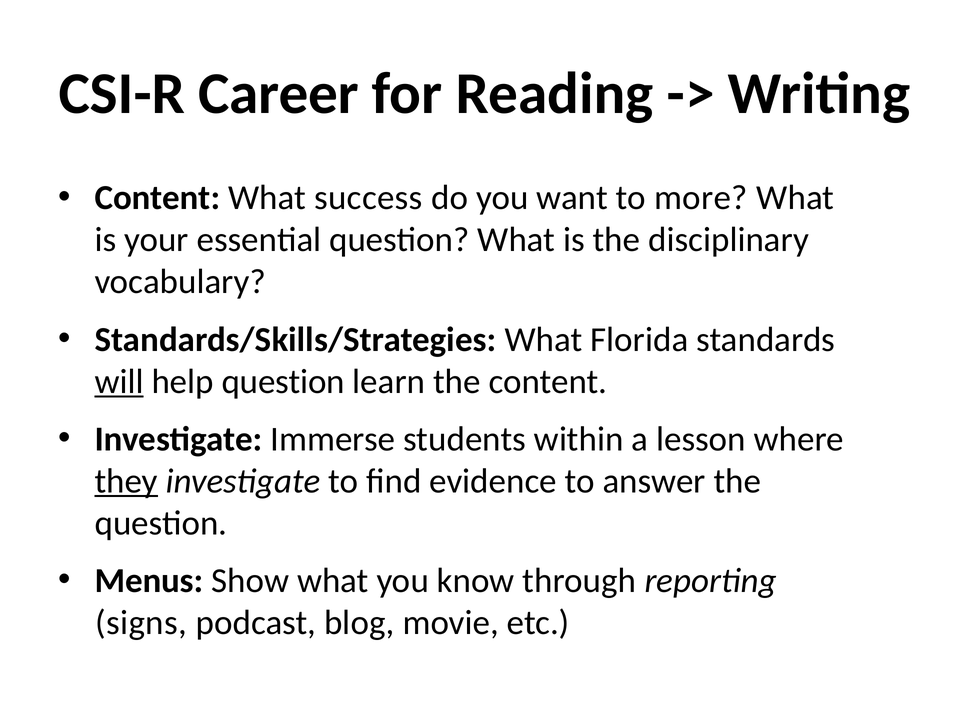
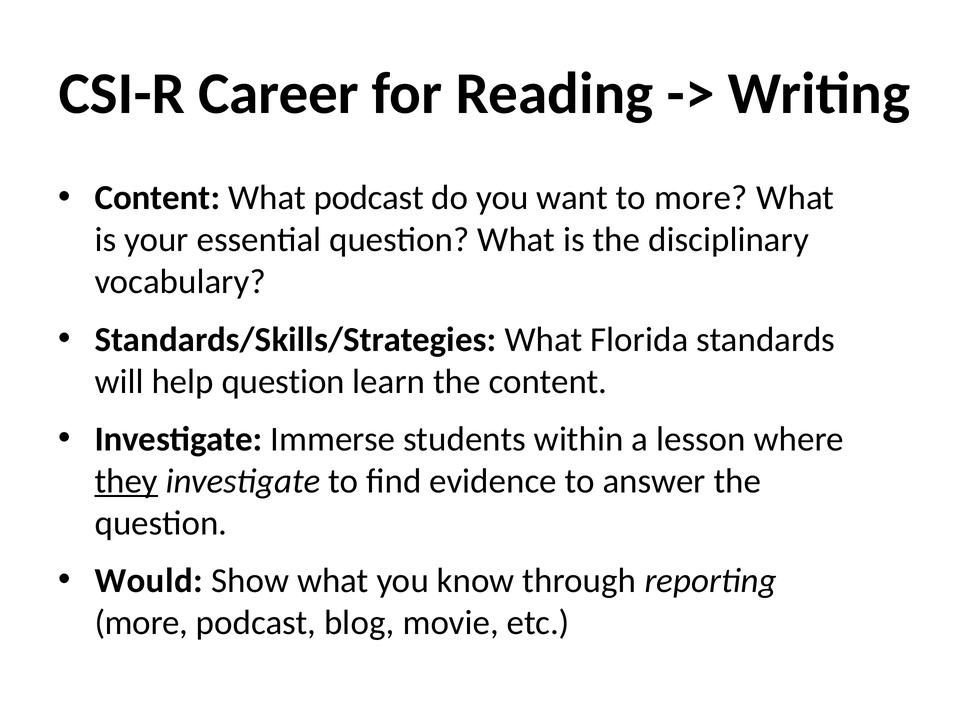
What success: success -> podcast (369, 198)
will underline: present -> none (119, 382)
Menus: Menus -> Would (149, 581)
signs: signs -> more (141, 623)
